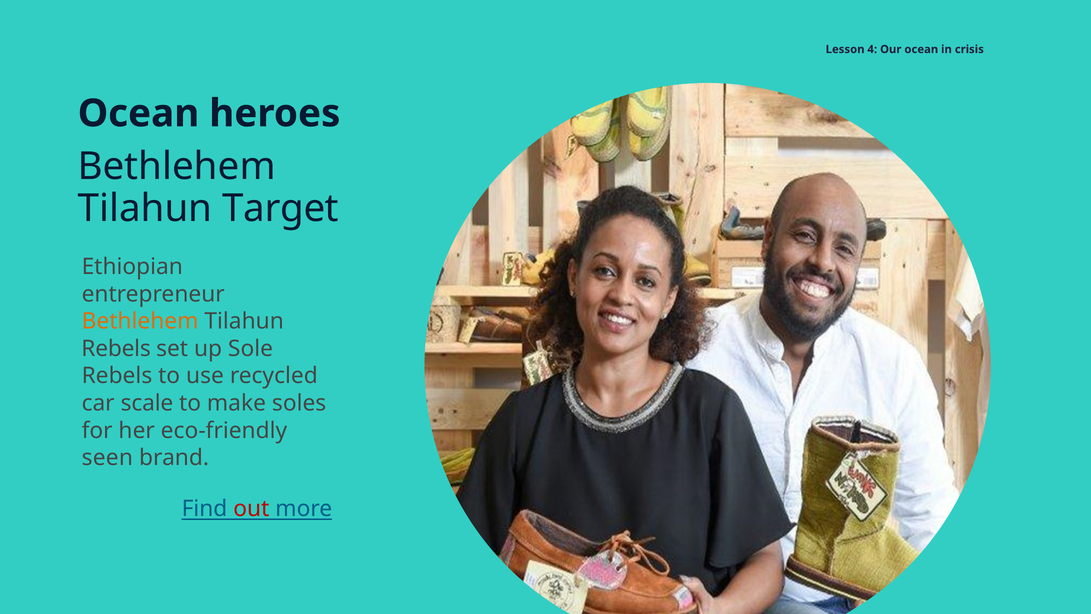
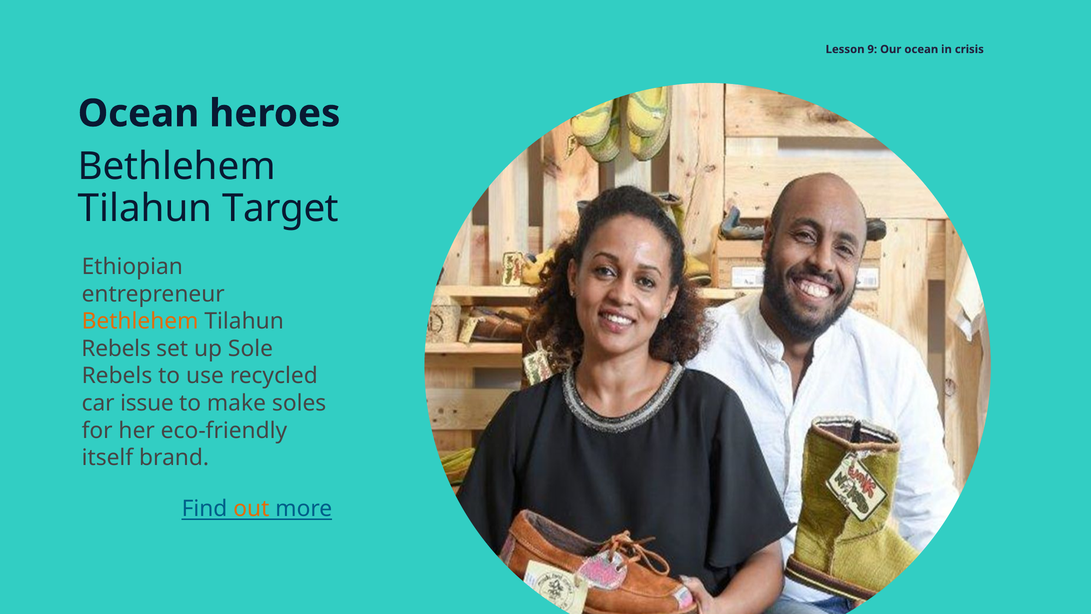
4: 4 -> 9 (872, 49)
scale: scale -> issue (147, 403)
seen: seen -> itself (107, 458)
out colour: red -> orange (251, 509)
